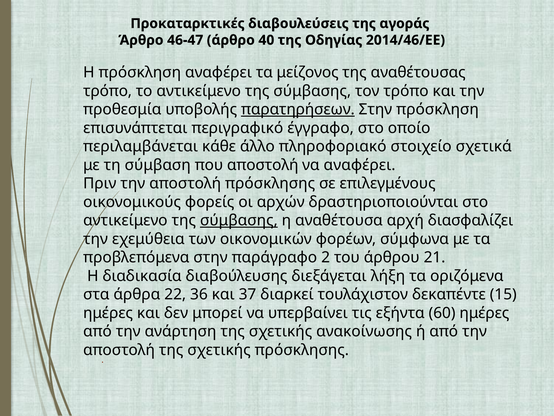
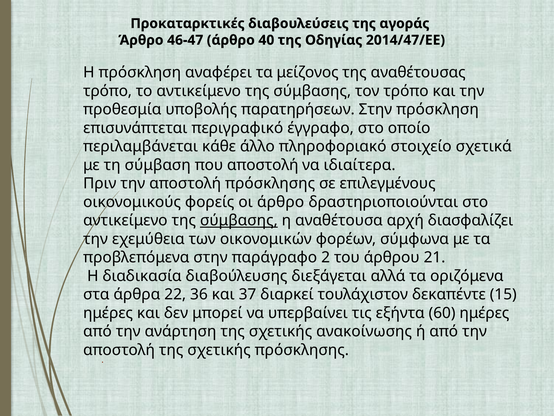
2014/46/ΕΕ: 2014/46/ΕΕ -> 2014/47/ΕΕ (406, 40)
παρατηρήσεων underline: present -> none (298, 109)
να αναφέρει: αναφέρει -> ιδιαίτερα (360, 165)
οι αρχών: αρχών -> άρθρο (281, 202)
λήξη: λήξη -> αλλά (388, 276)
